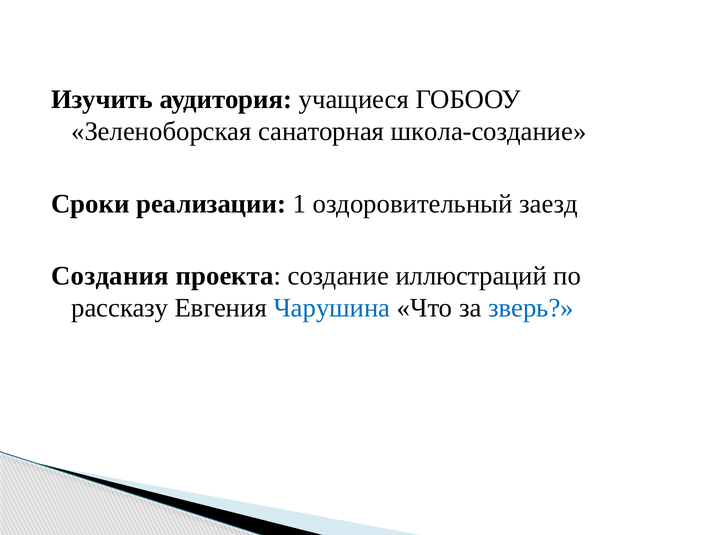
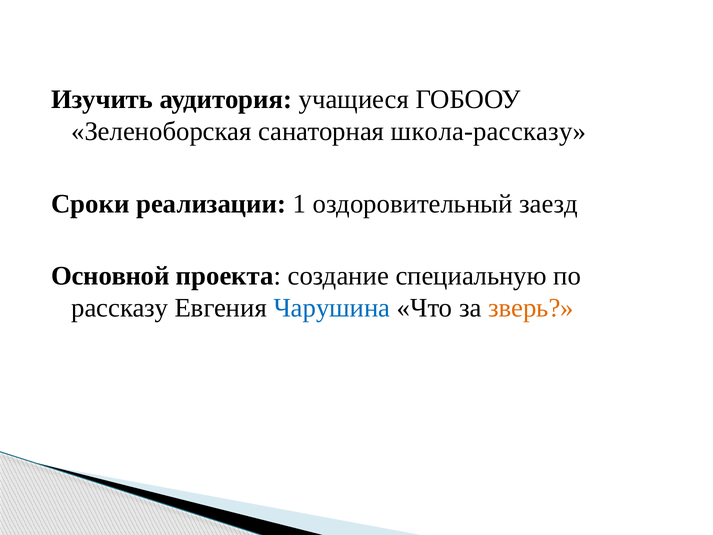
школа-создание: школа-создание -> школа-рассказу (489, 132)
Создания: Создания -> Основной (110, 276)
иллюстраций: иллюстраций -> специальную (471, 276)
зверь colour: blue -> orange (531, 308)
